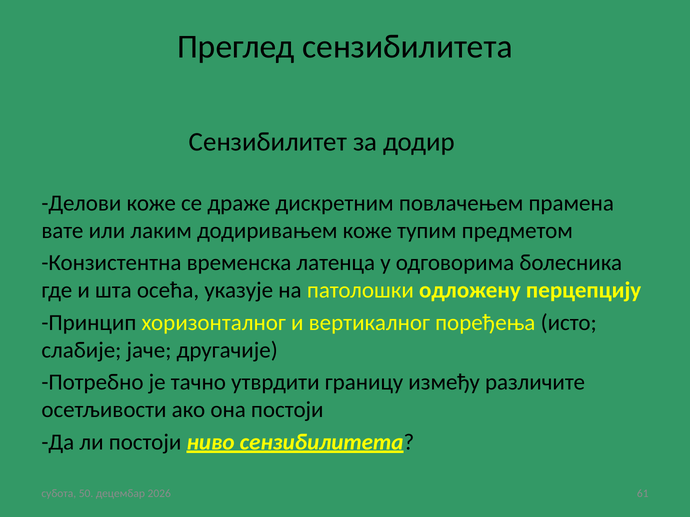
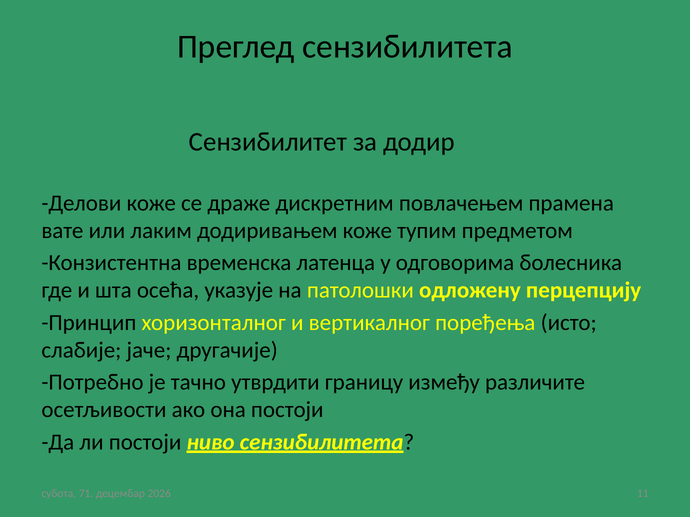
50: 50 -> 71 (86, 494)
61: 61 -> 11 (643, 494)
